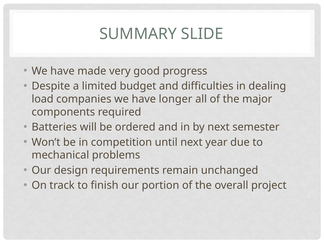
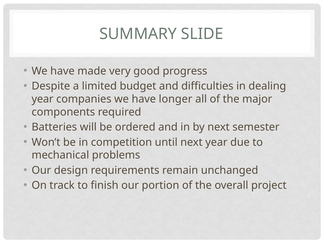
load: load -> year (43, 99)
